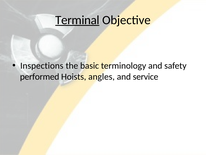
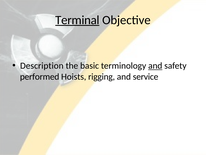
Inspections: Inspections -> Description (42, 66)
and underline: none -> present (155, 66)
angles: angles -> rigging (102, 77)
